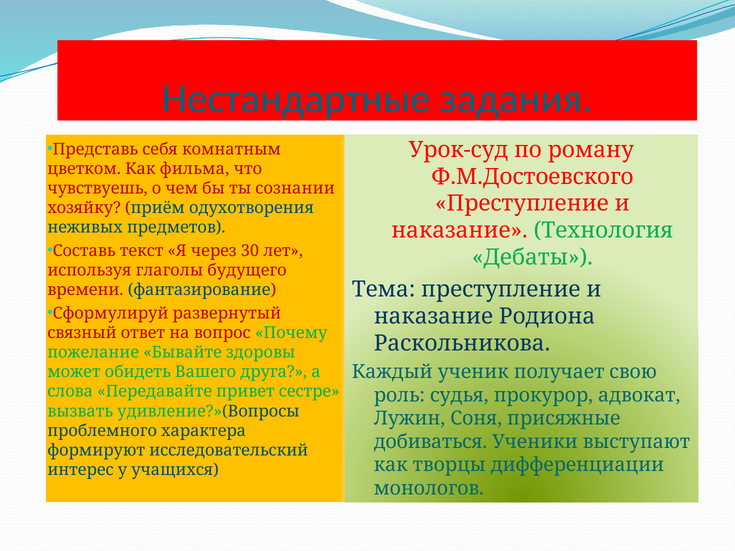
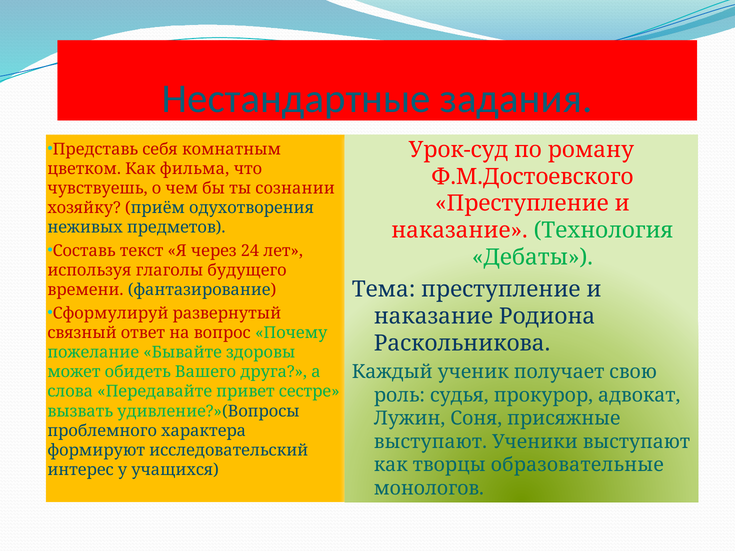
30: 30 -> 24 (250, 251)
добиваться: добиваться -> выступают (430, 442)
дифференциации: дифференциации -> образовательные (577, 465)
